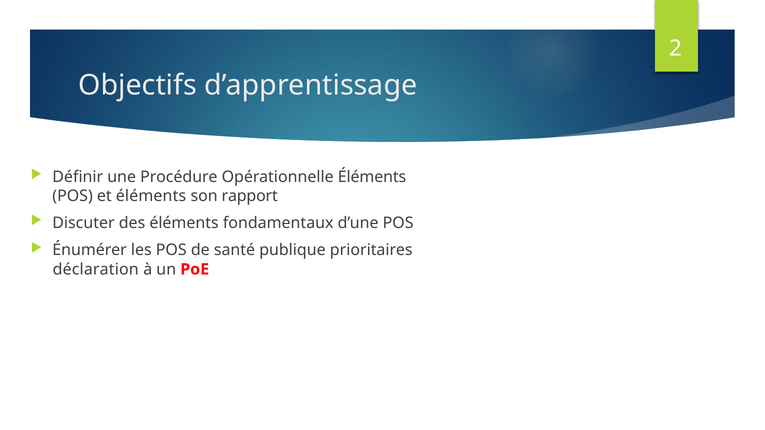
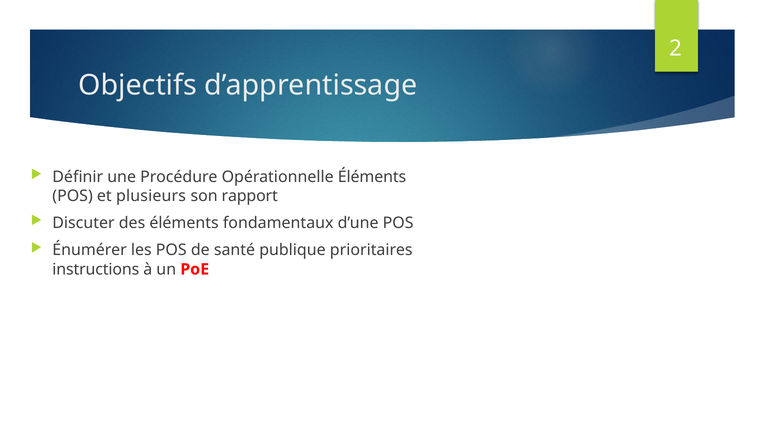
et éléments: éléments -> plusieurs (151, 196)
déclaration: déclaration -> instructions (96, 270)
